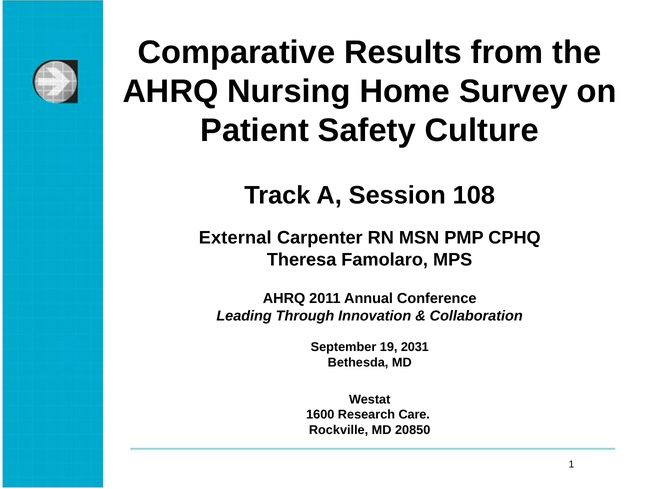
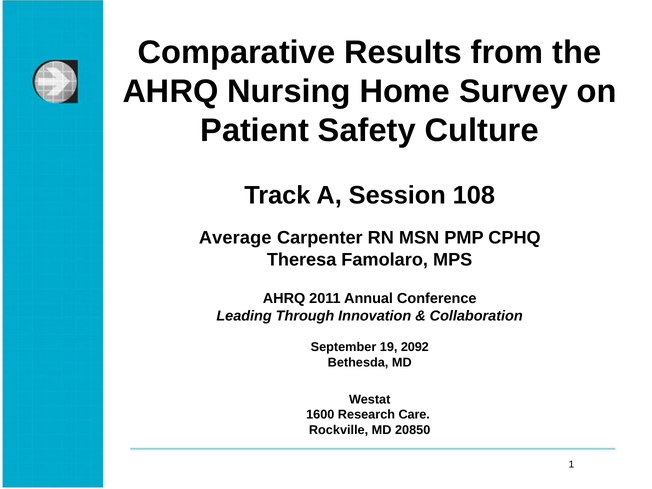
External: External -> Average (235, 238)
2031: 2031 -> 2092 (415, 347)
